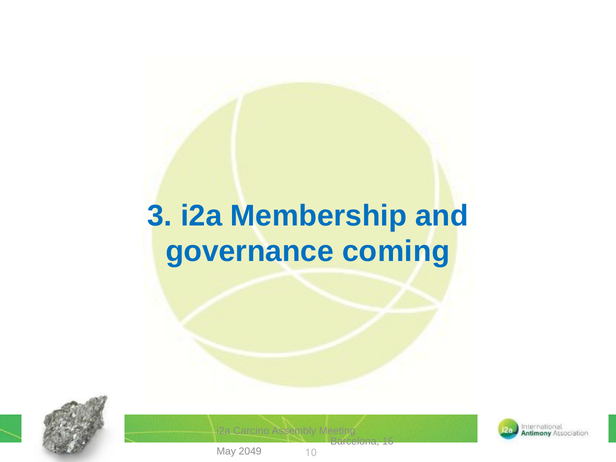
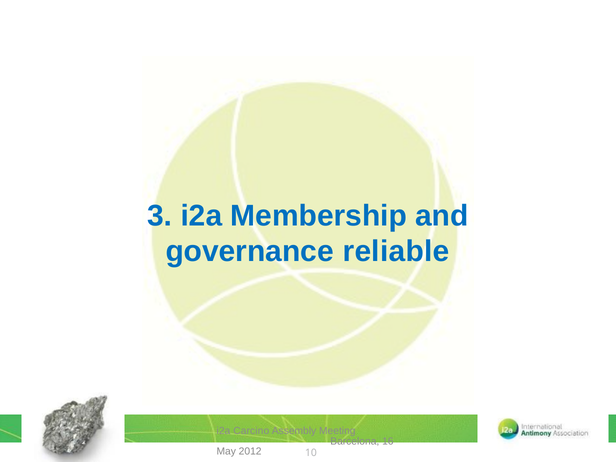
coming: coming -> reliable (396, 252)
2049: 2049 -> 2012 (250, 451)
